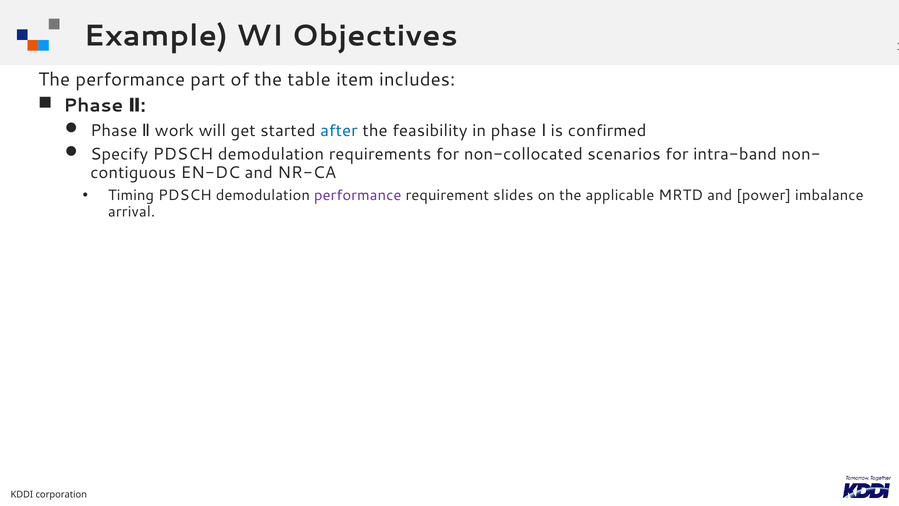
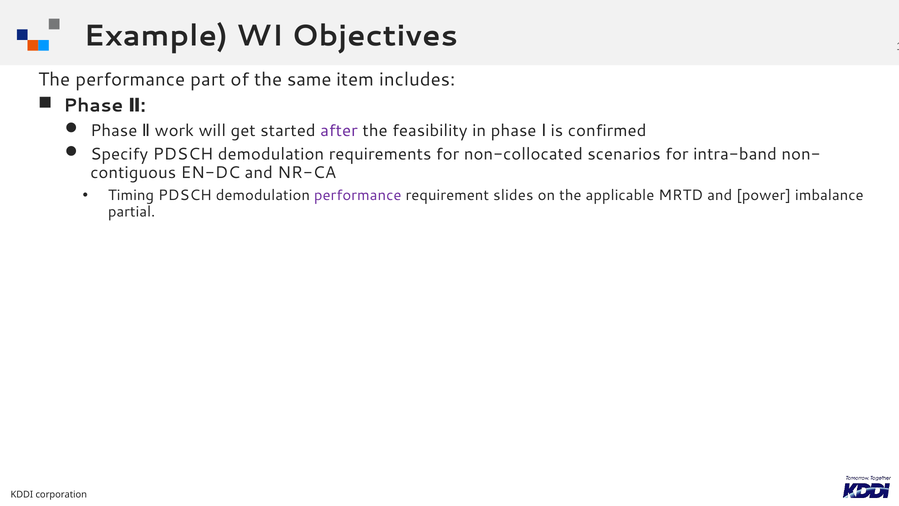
table: table -> same (309, 80)
after colour: blue -> purple (339, 130)
arrival: arrival -> partial (132, 211)
